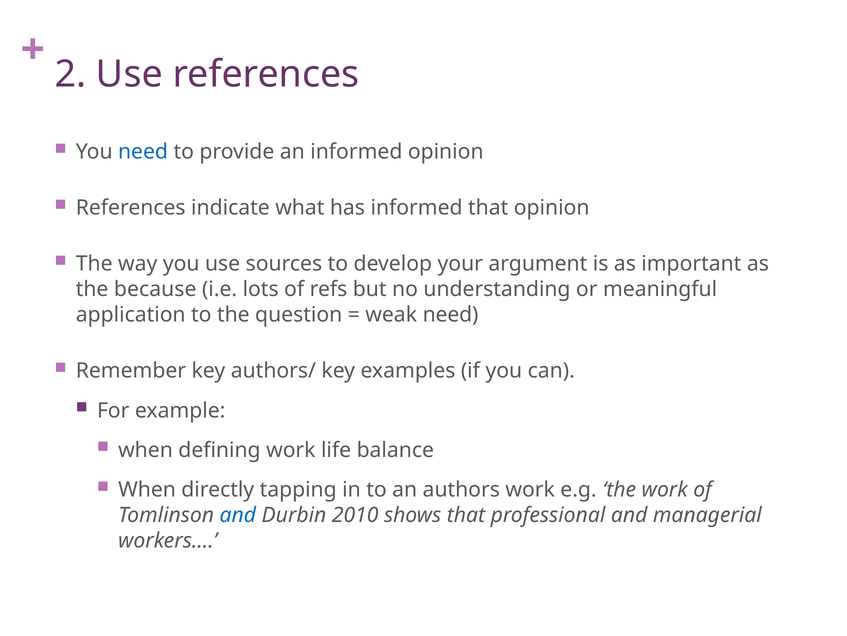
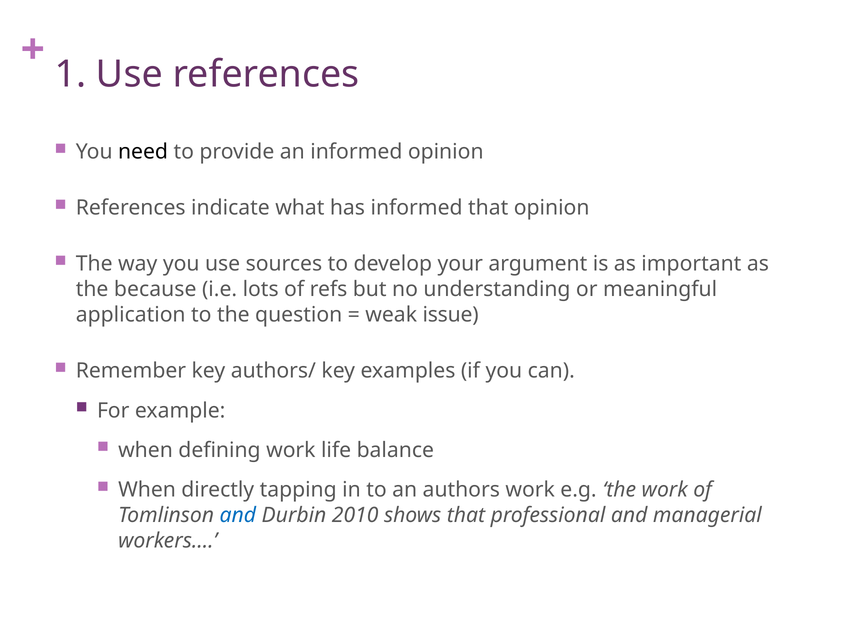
2: 2 -> 1 (70, 74)
need colour: blue -> black (143, 152)
weak need: need -> issue (451, 315)
